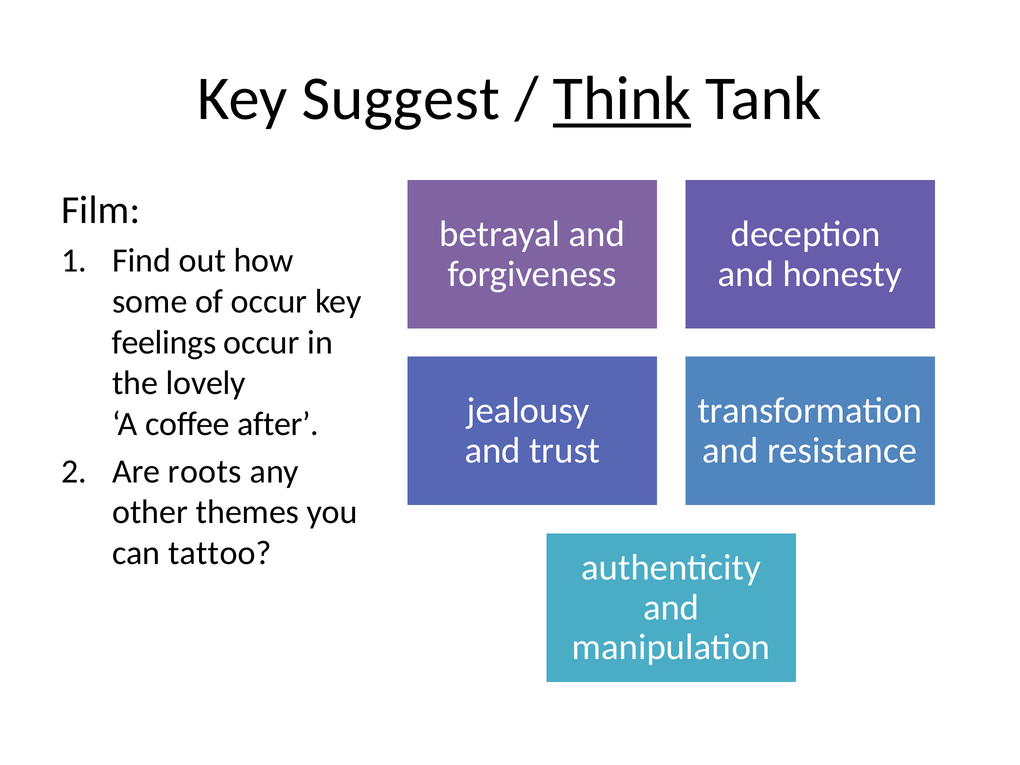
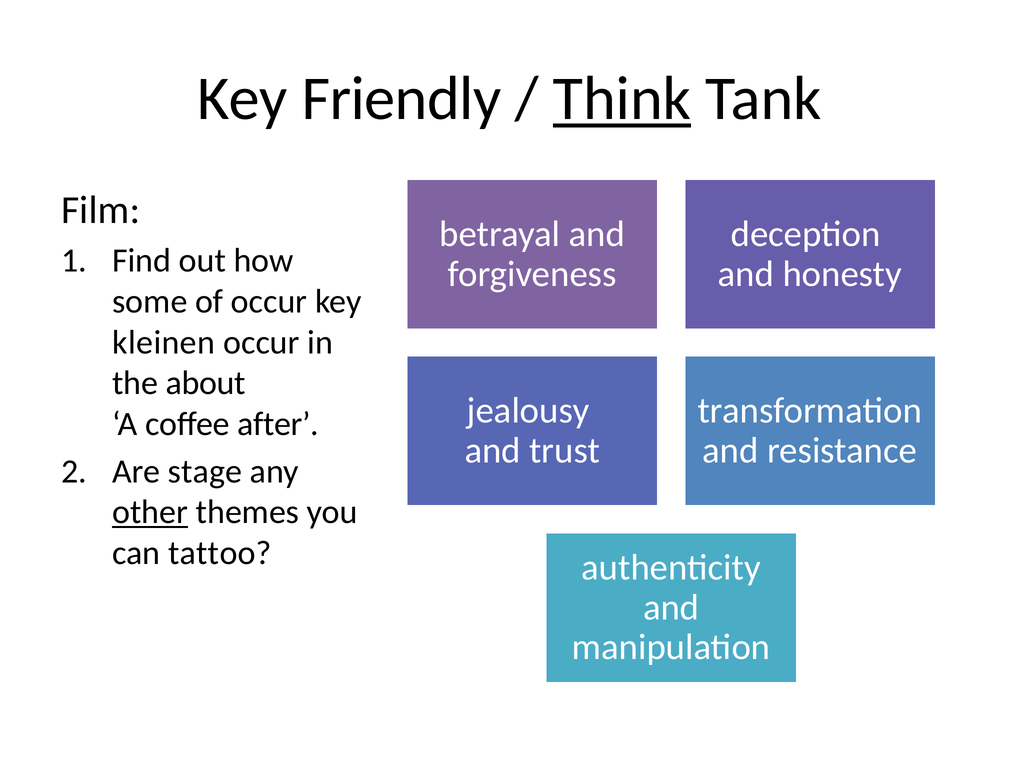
Suggest: Suggest -> Friendly (401, 99)
feelings: feelings -> kleinen (164, 342)
lovely: lovely -> about (206, 383)
roots: roots -> stage (205, 471)
other underline: none -> present (150, 512)
